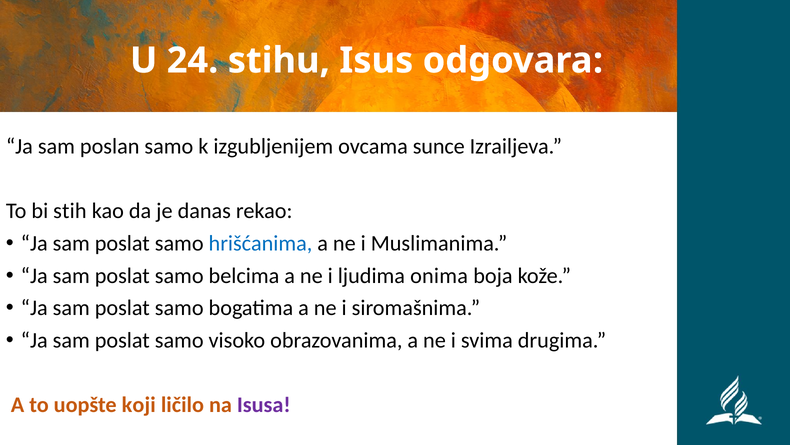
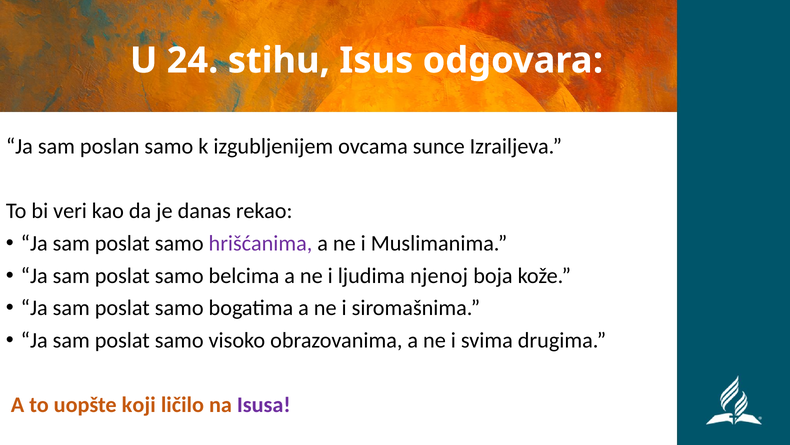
stih: stih -> veri (70, 211)
hrišćanima colour: blue -> purple (260, 243)
onima: onima -> njenoj (439, 275)
